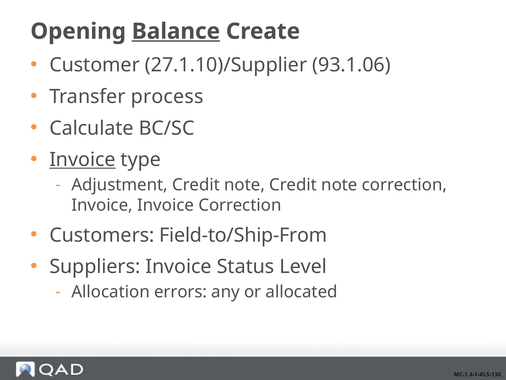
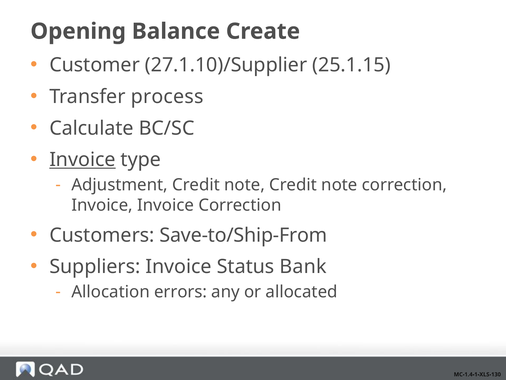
Balance underline: present -> none (176, 31)
93.1.06: 93.1.06 -> 25.1.15 (351, 65)
Field-to/Ship-From: Field-to/Ship-From -> Save-to/Ship-From (243, 235)
Level: Level -> Bank (303, 266)
